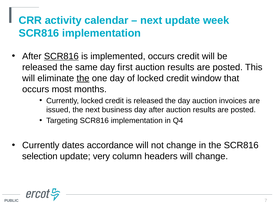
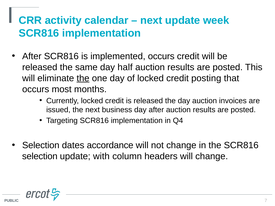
SCR816 underline: present -> none (61, 56)
first: first -> half (125, 67)
window: window -> posting (206, 78)
Currently: Currently -> Selection (41, 146)
very: very -> with (101, 157)
